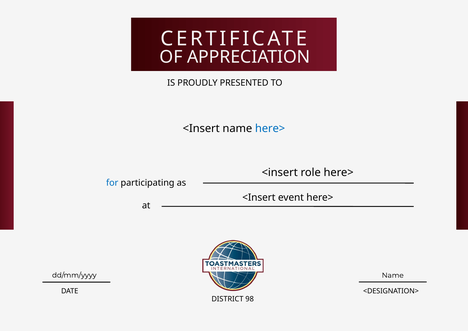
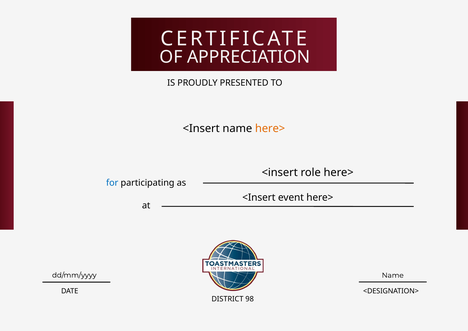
here> colour: blue -> orange (270, 129)
